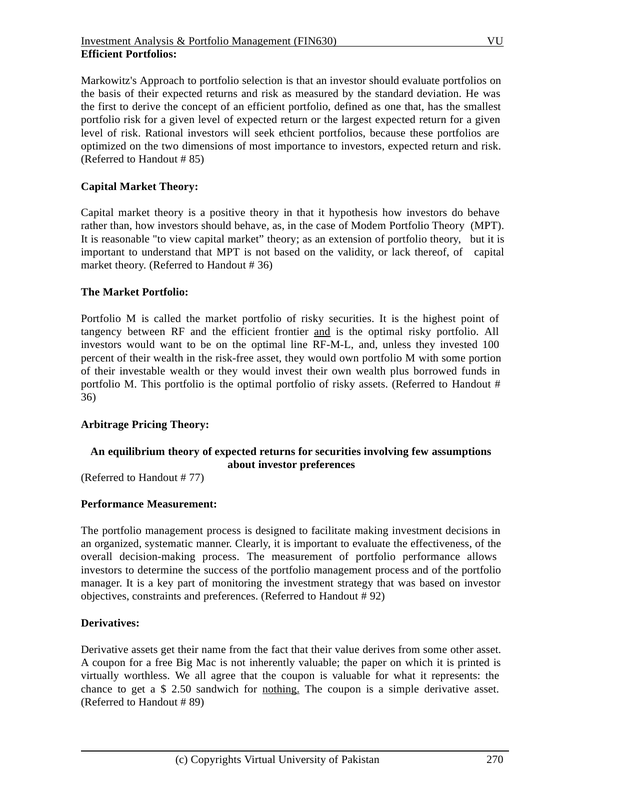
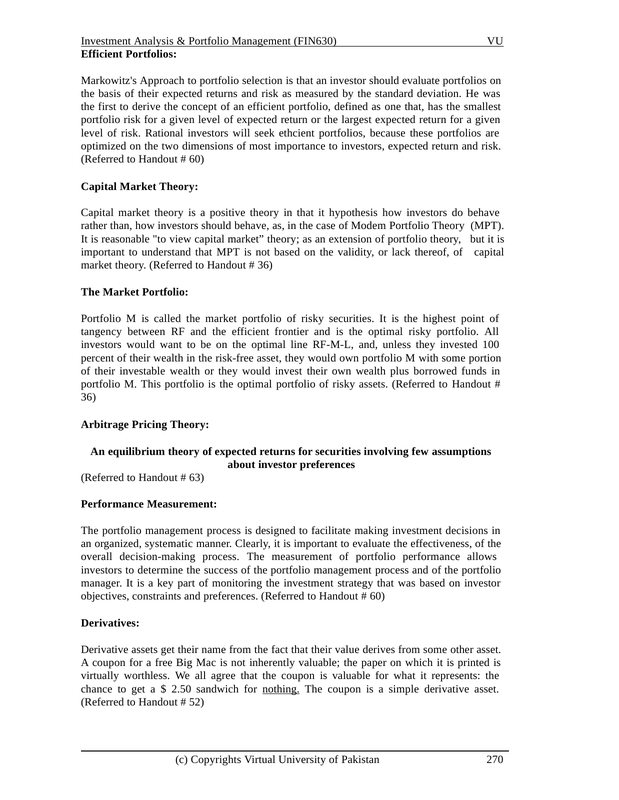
85: 85 -> 60 (197, 159)
and underline: present -> none (322, 332)
77: 77 -> 63 (197, 478)
92: 92 -> 60 (377, 597)
89: 89 -> 52 (197, 703)
